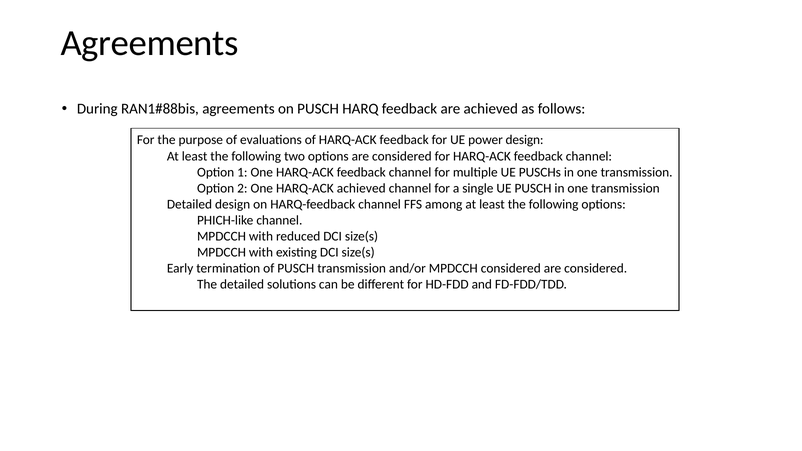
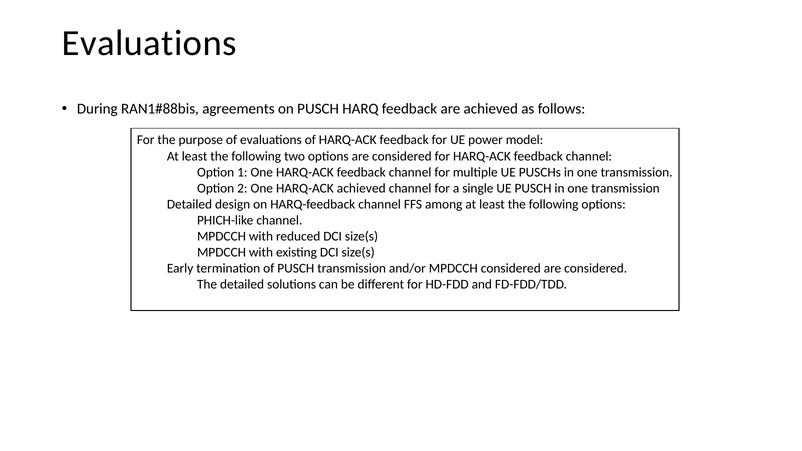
Agreements: Agreements -> Evaluations (149, 43)
power design: design -> model (525, 140)
